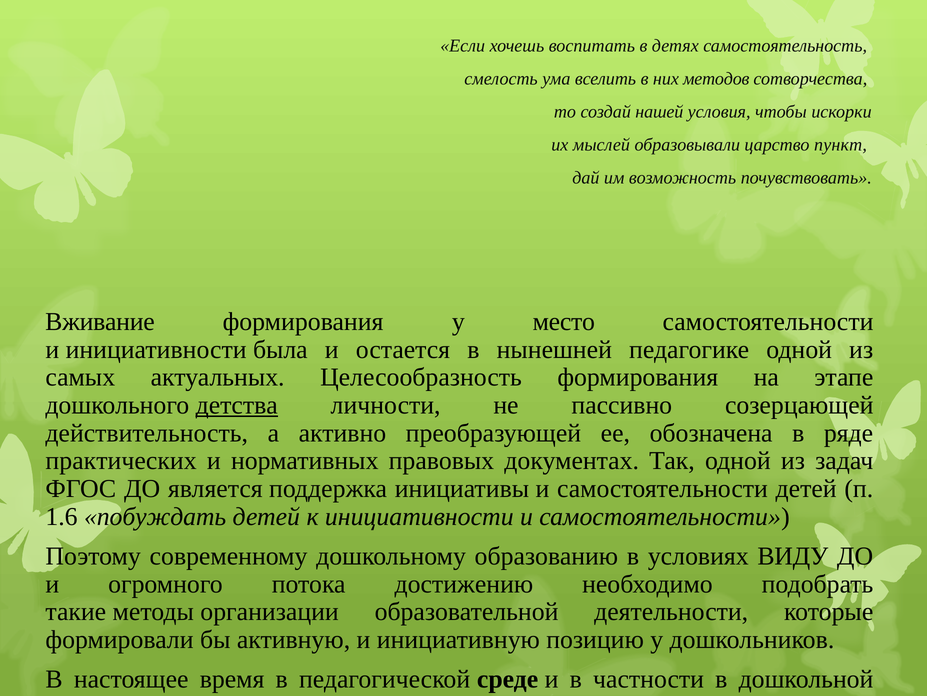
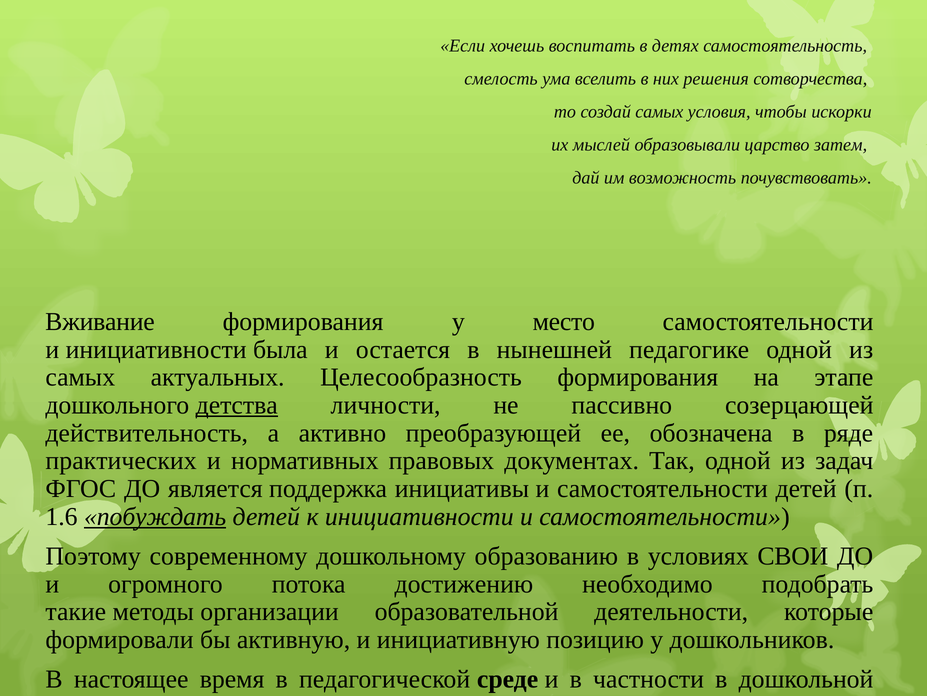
методов: методов -> решения (716, 79)
создай нашей: нашей -> самых (659, 112)
пункт: пункт -> затем (841, 145)
побуждать underline: none -> present (155, 516)
ВИДУ: ВИДУ -> СВОИ (793, 556)
